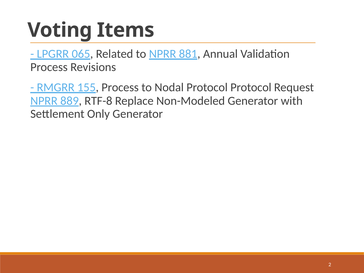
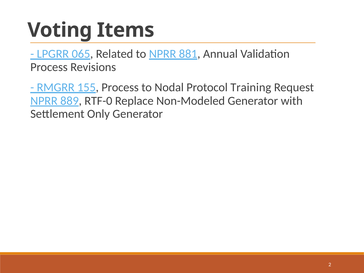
Protocol Protocol: Protocol -> Training (251, 87)
RTF-8: RTF-8 -> RTF-0 (98, 101)
